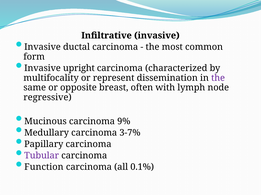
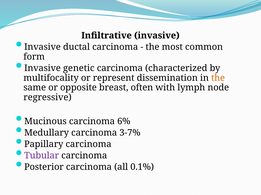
upright: upright -> genetic (79, 68)
the colour: purple -> orange (218, 78)
9%: 9% -> 6% (124, 122)
Function: Function -> Posterior (44, 168)
